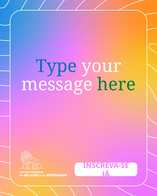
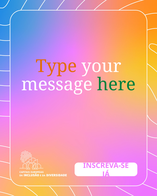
Type colour: blue -> orange (56, 66)
